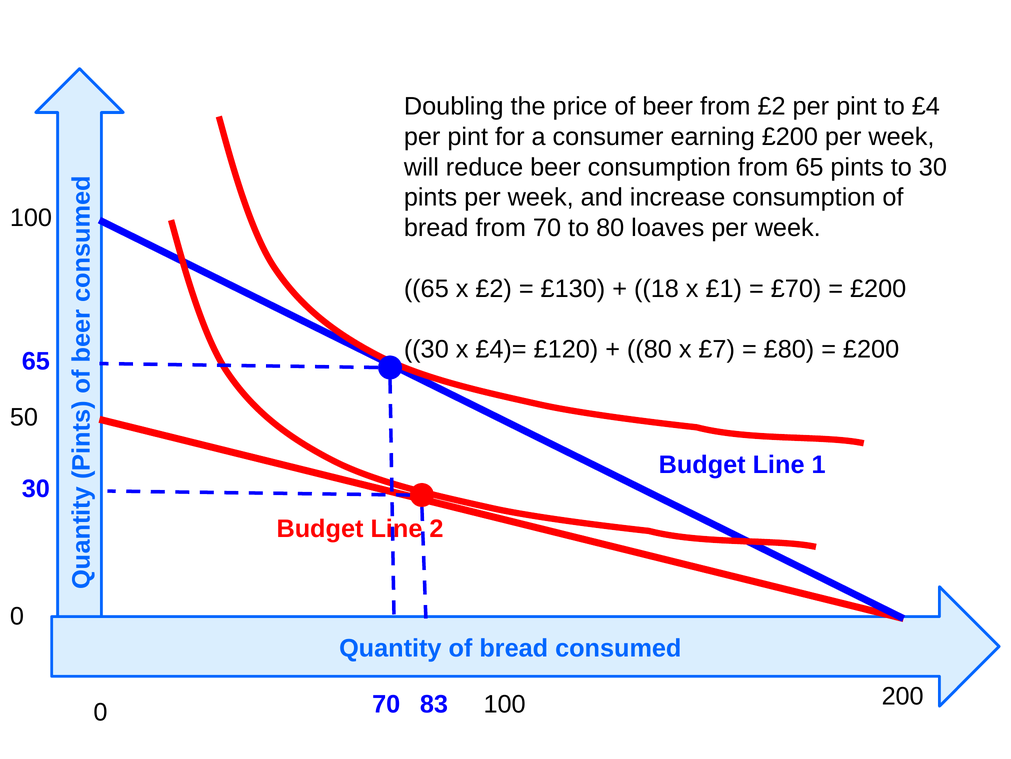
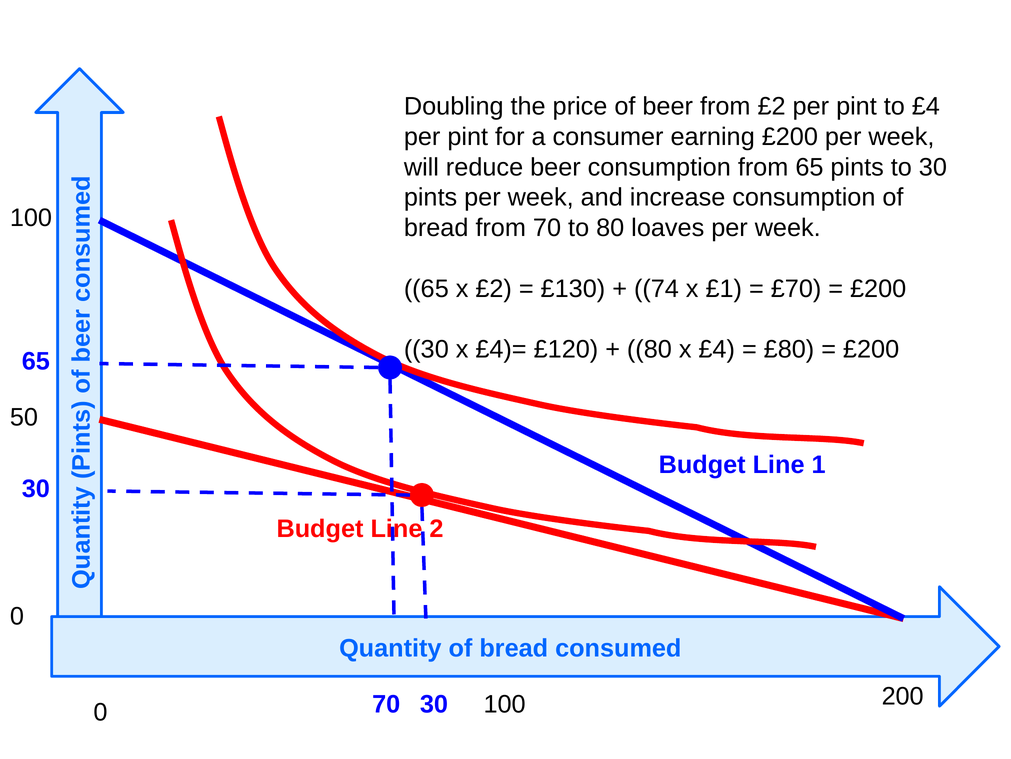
18: 18 -> 74 (656, 288)
x £7: £7 -> £4 (717, 349)
70 83: 83 -> 30 (434, 704)
